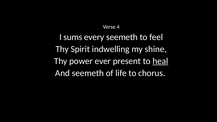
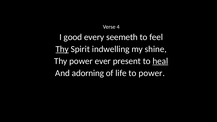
sums: sums -> good (73, 37)
Thy underline: none -> present (62, 49)
And seemeth: seemeth -> adorning (88, 73)
to chorus: chorus -> power (152, 73)
